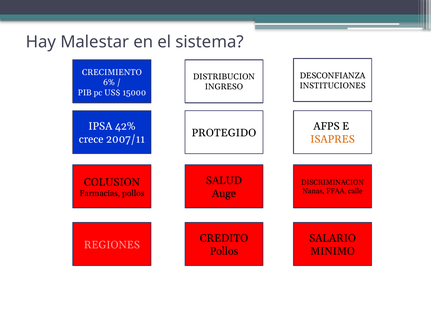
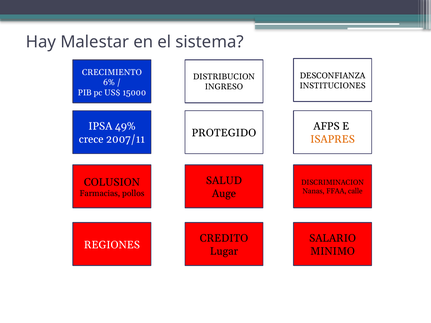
42%: 42% -> 49% (125, 127)
REGIONES colour: pink -> white (112, 245)
Pollos: Pollos -> Lugar (224, 251)
